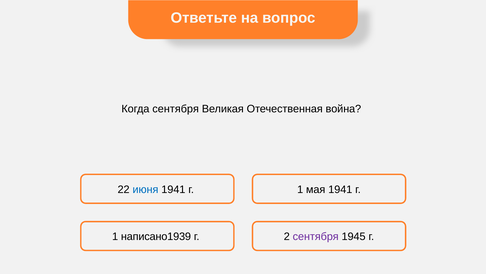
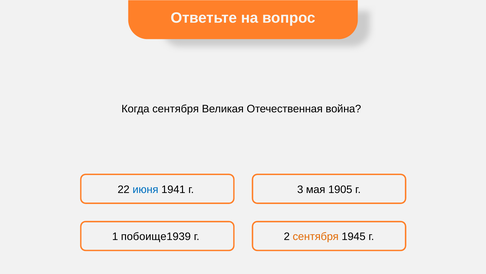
1: 1 -> 3 (300, 189)
мая 1941: 1941 -> 1905 (340, 189)
написано1939: написано1939 -> побоище1939 (156, 236)
сентября colour: purple -> orange (316, 236)
